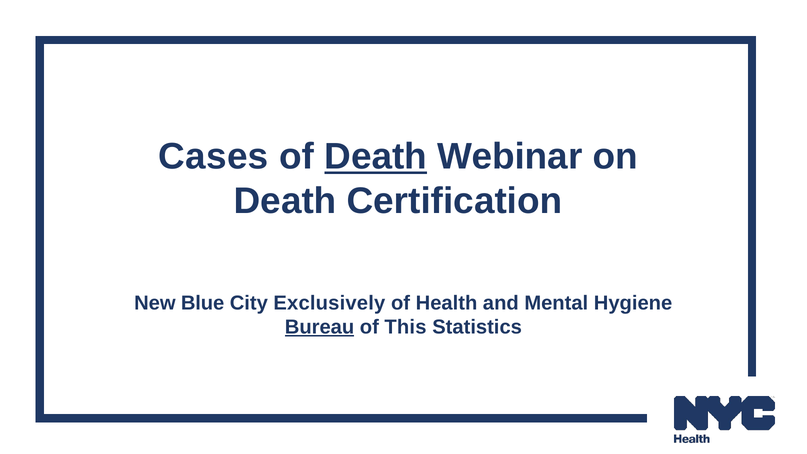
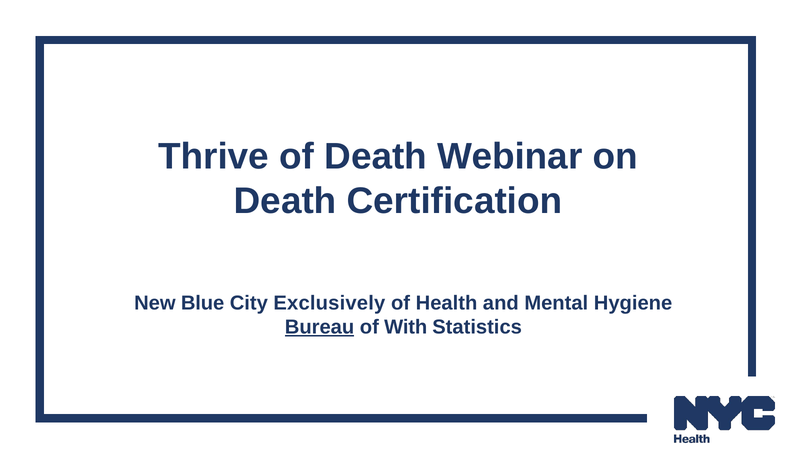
Cases: Cases -> Thrive (213, 157)
Death underline: present -> none (376, 157)
This: This -> With (406, 327)
